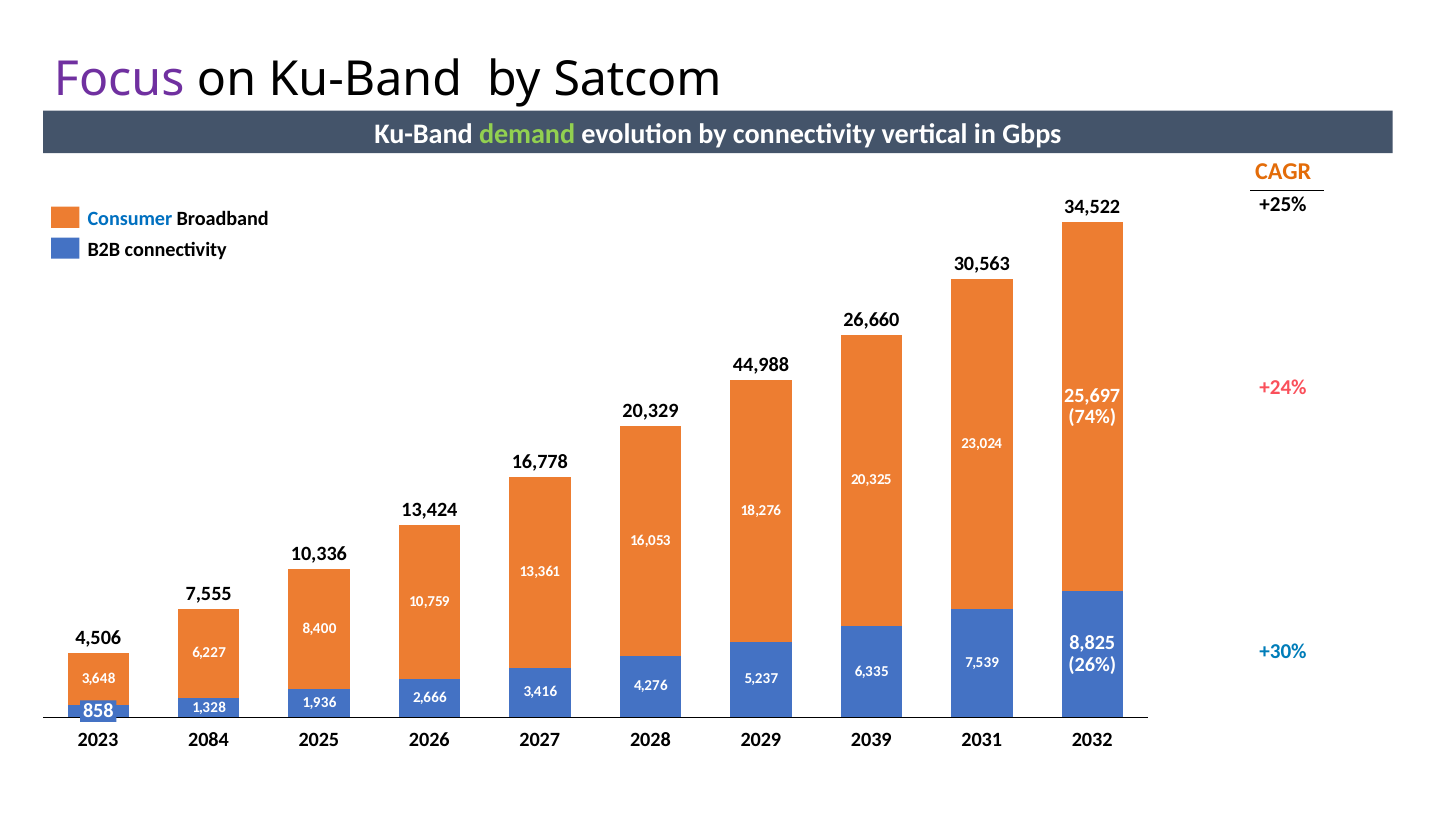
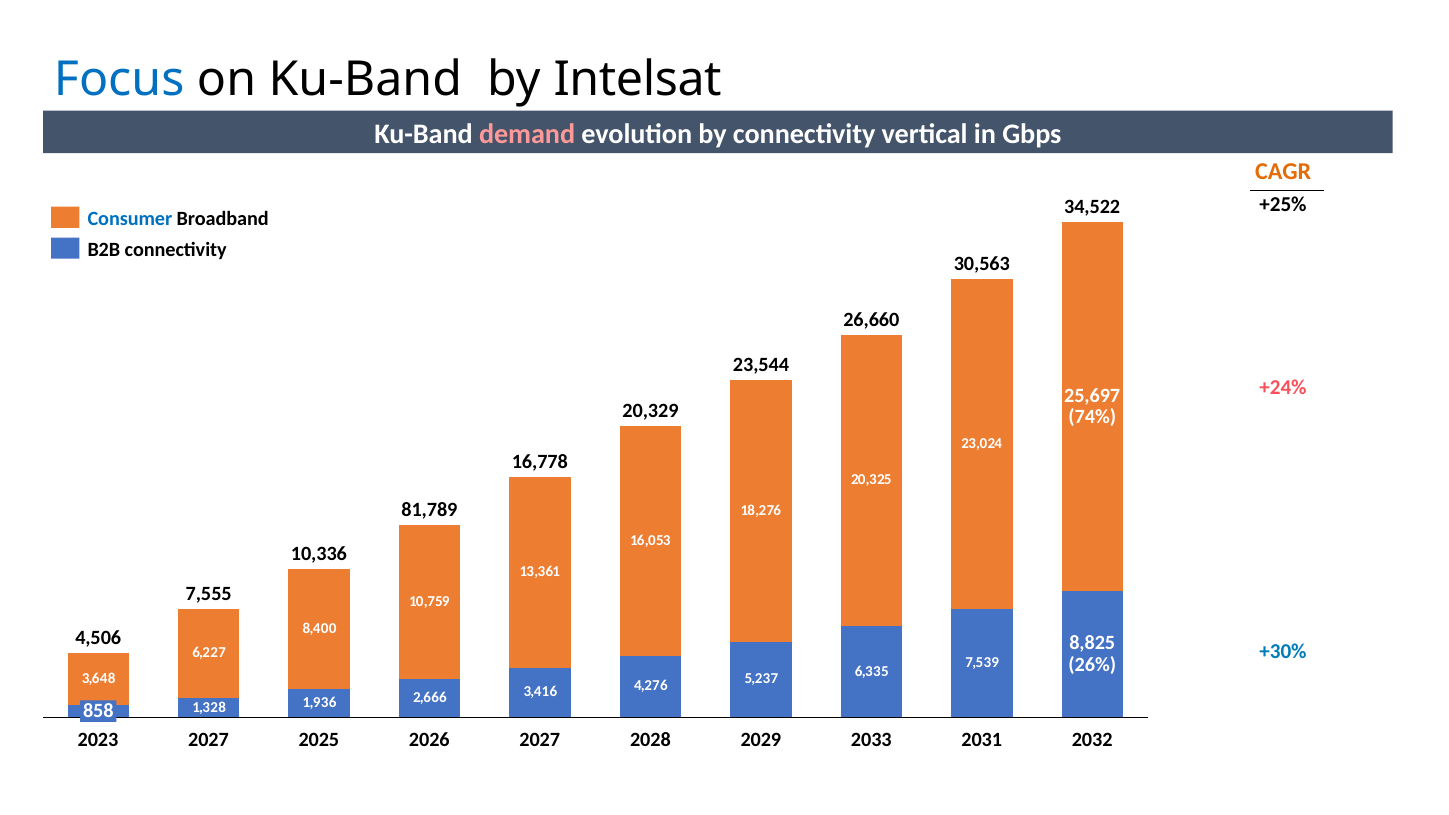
Focus colour: purple -> blue (119, 79)
Satcom: Satcom -> Intelsat (638, 79)
demand colour: light green -> pink (527, 134)
44,988: 44,988 -> 23,544 (761, 365)
13,424: 13,424 -> 81,789 (429, 510)
2023 2084: 2084 -> 2027 (208, 739)
2039: 2039 -> 2033 (871, 739)
